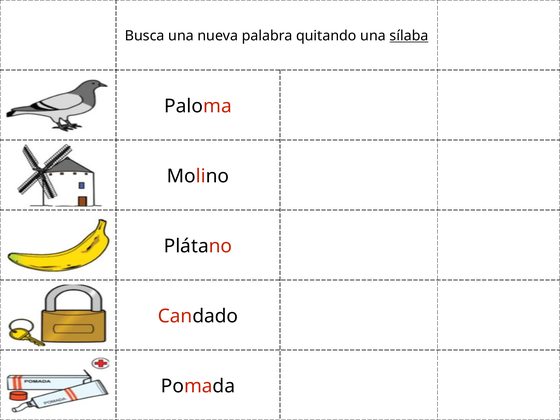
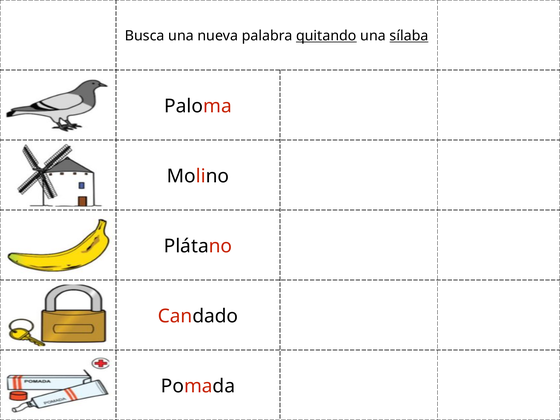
quitando underline: none -> present (326, 36)
